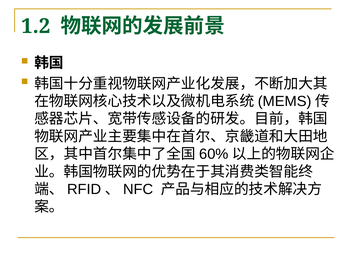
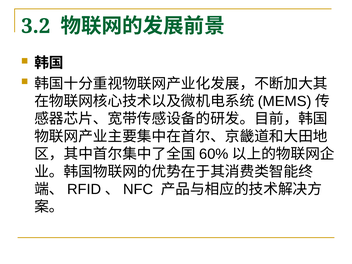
1.2: 1.2 -> 3.2 (36, 26)
